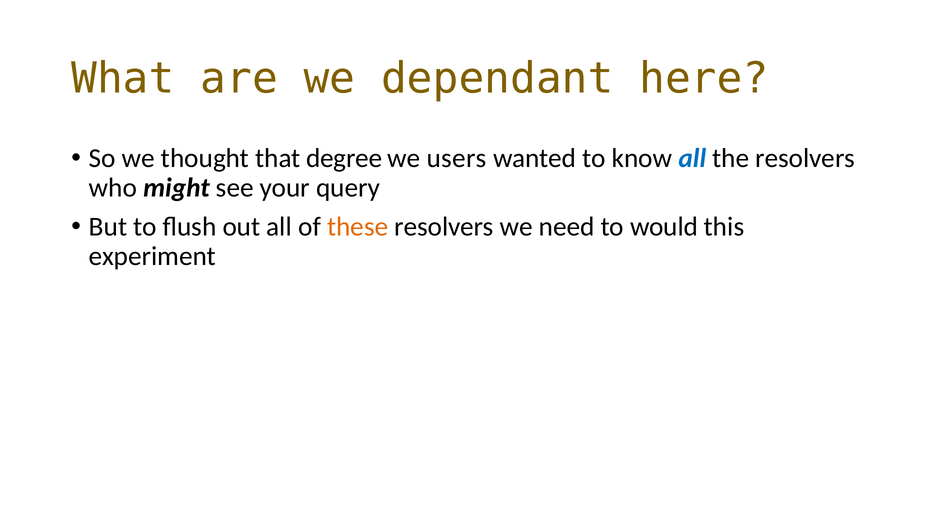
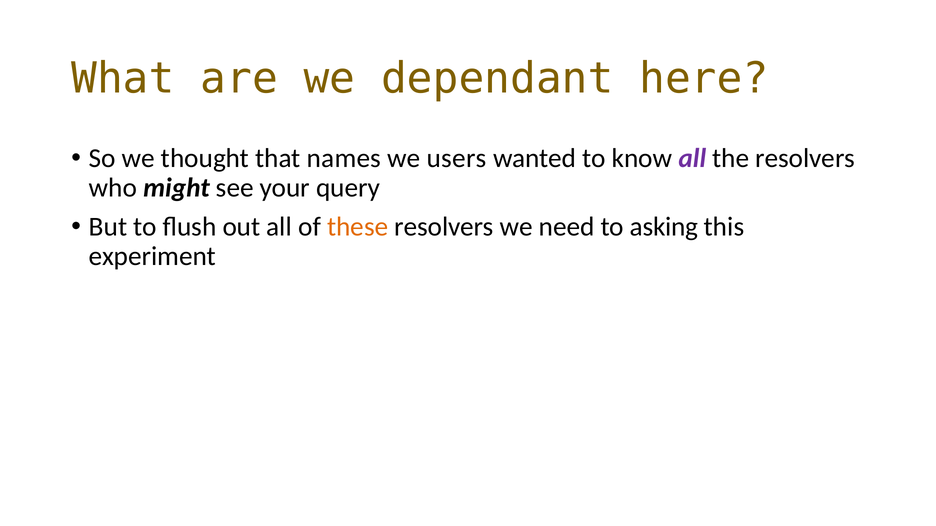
degree: degree -> names (344, 158)
all colour: blue -> purple (692, 158)
would: would -> asking (664, 227)
